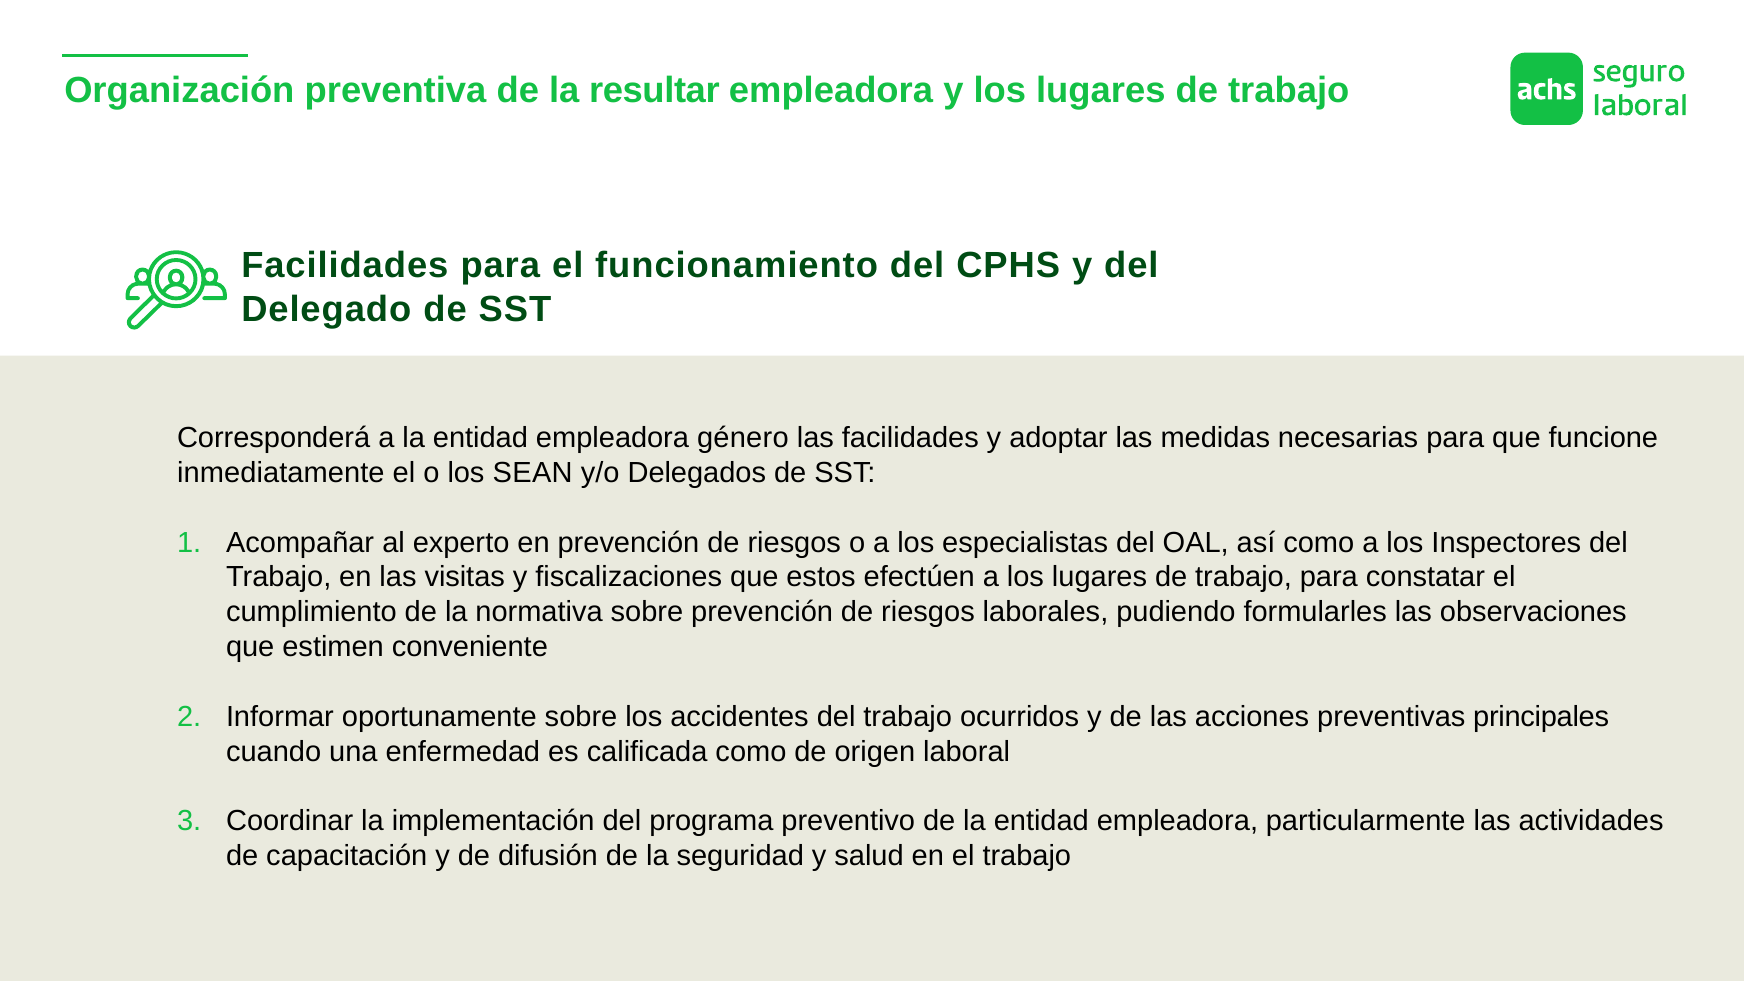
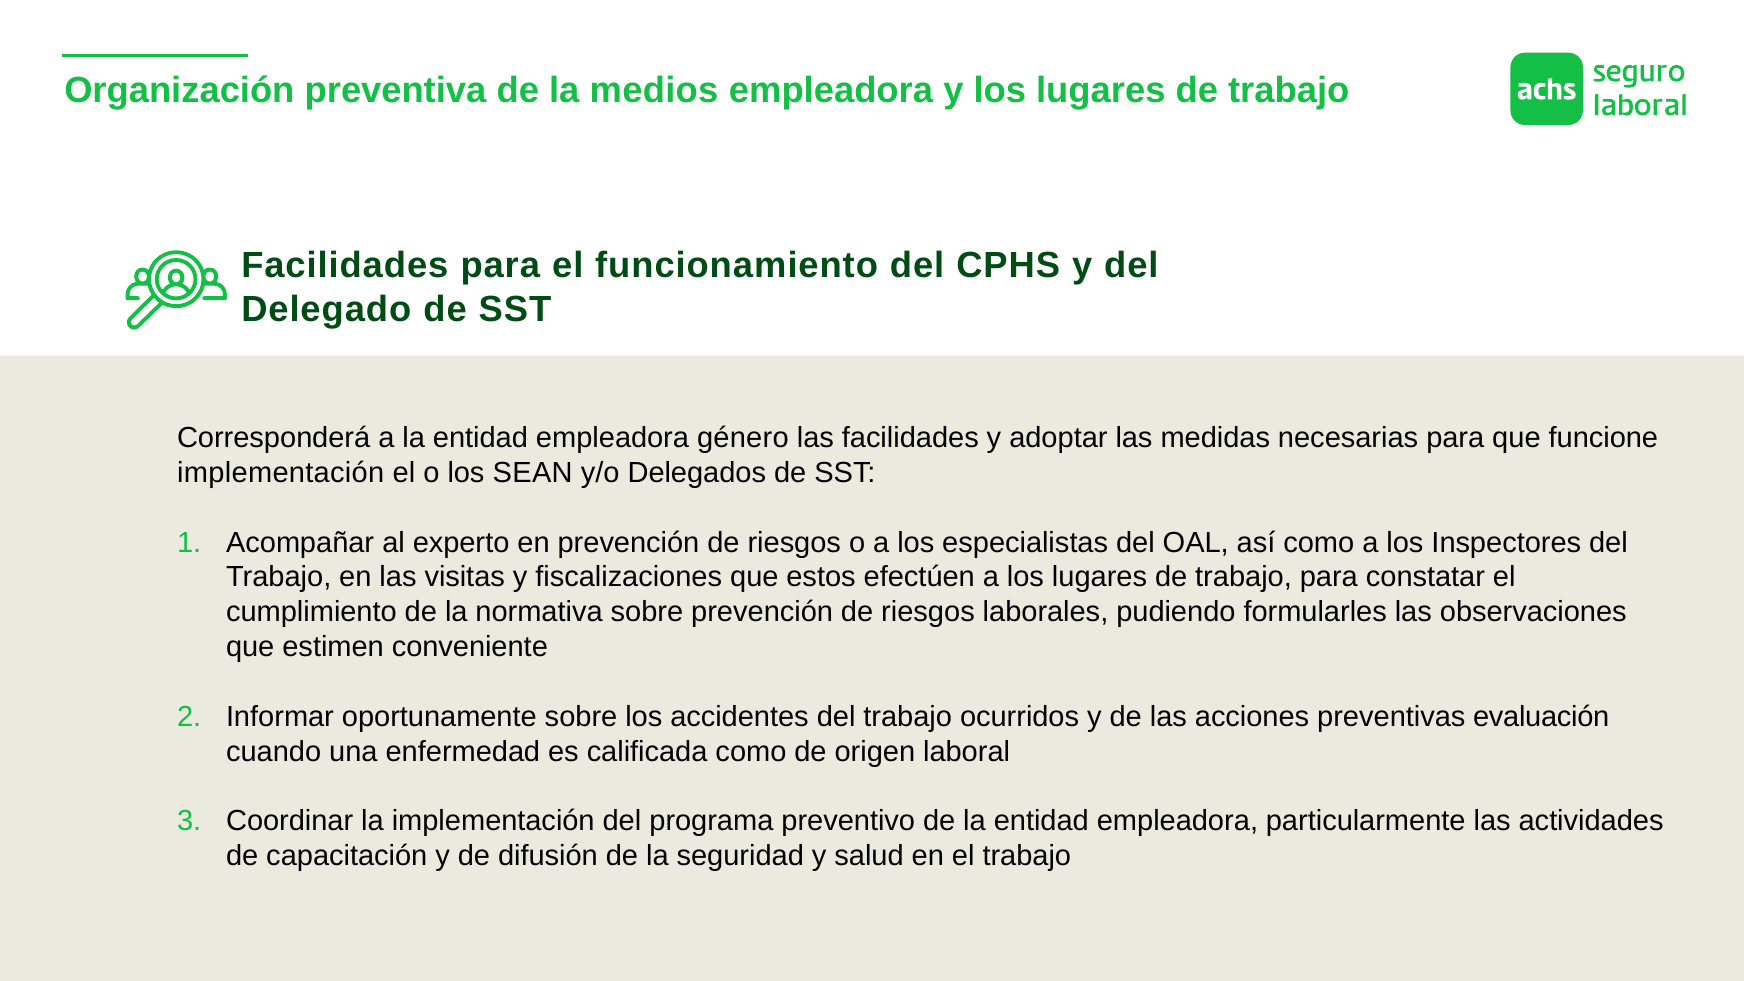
resultar: resultar -> medios (654, 90)
inmediatamente: inmediatamente -> implementación (281, 473)
principales: principales -> evaluación (1541, 717)
